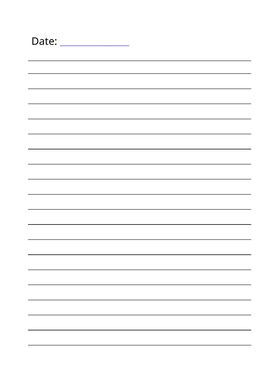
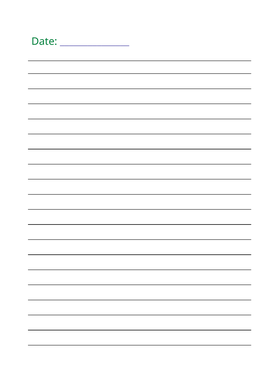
Date colour: black -> green (44, 42)
